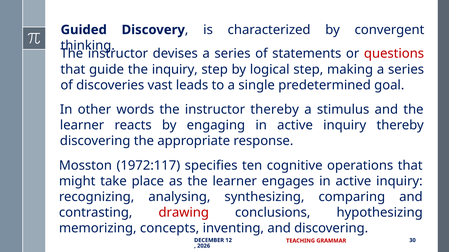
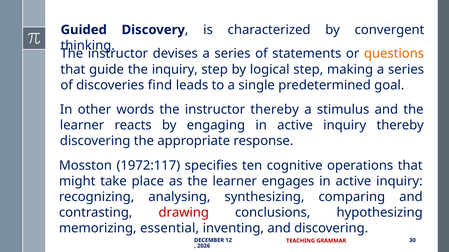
questions colour: red -> orange (394, 54)
vast: vast -> find (160, 85)
concepts: concepts -> essential (170, 229)
